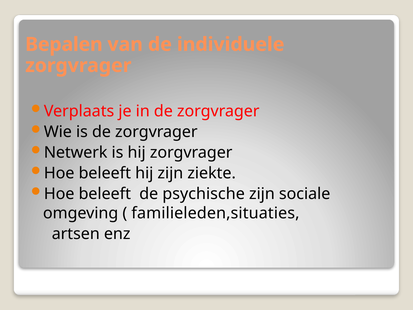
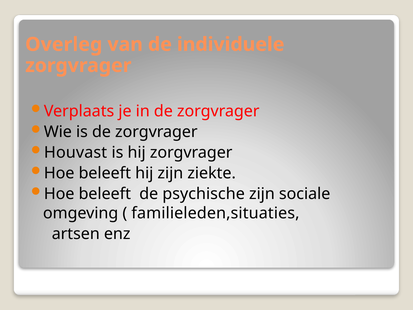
Bepalen: Bepalen -> Overleg (64, 44)
Netwerk: Netwerk -> Houvast (76, 153)
